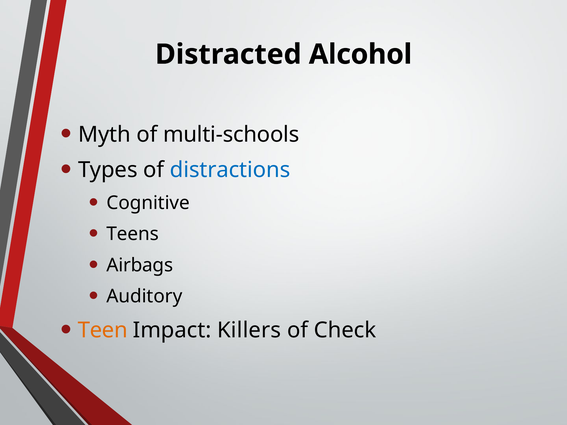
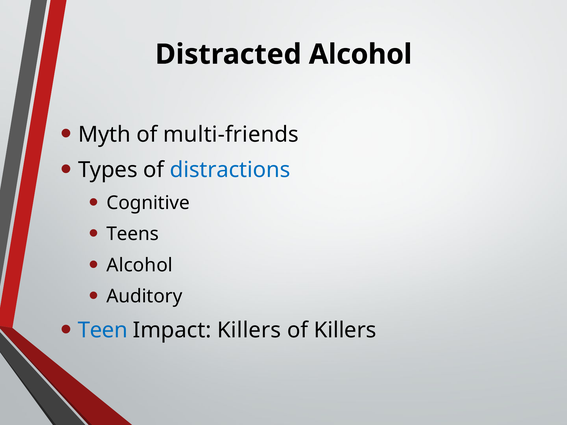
multi-schools: multi-schools -> multi-friends (231, 134)
Airbags: Airbags -> Alcohol (140, 265)
Teen colour: orange -> blue (103, 330)
of Check: Check -> Killers (345, 330)
